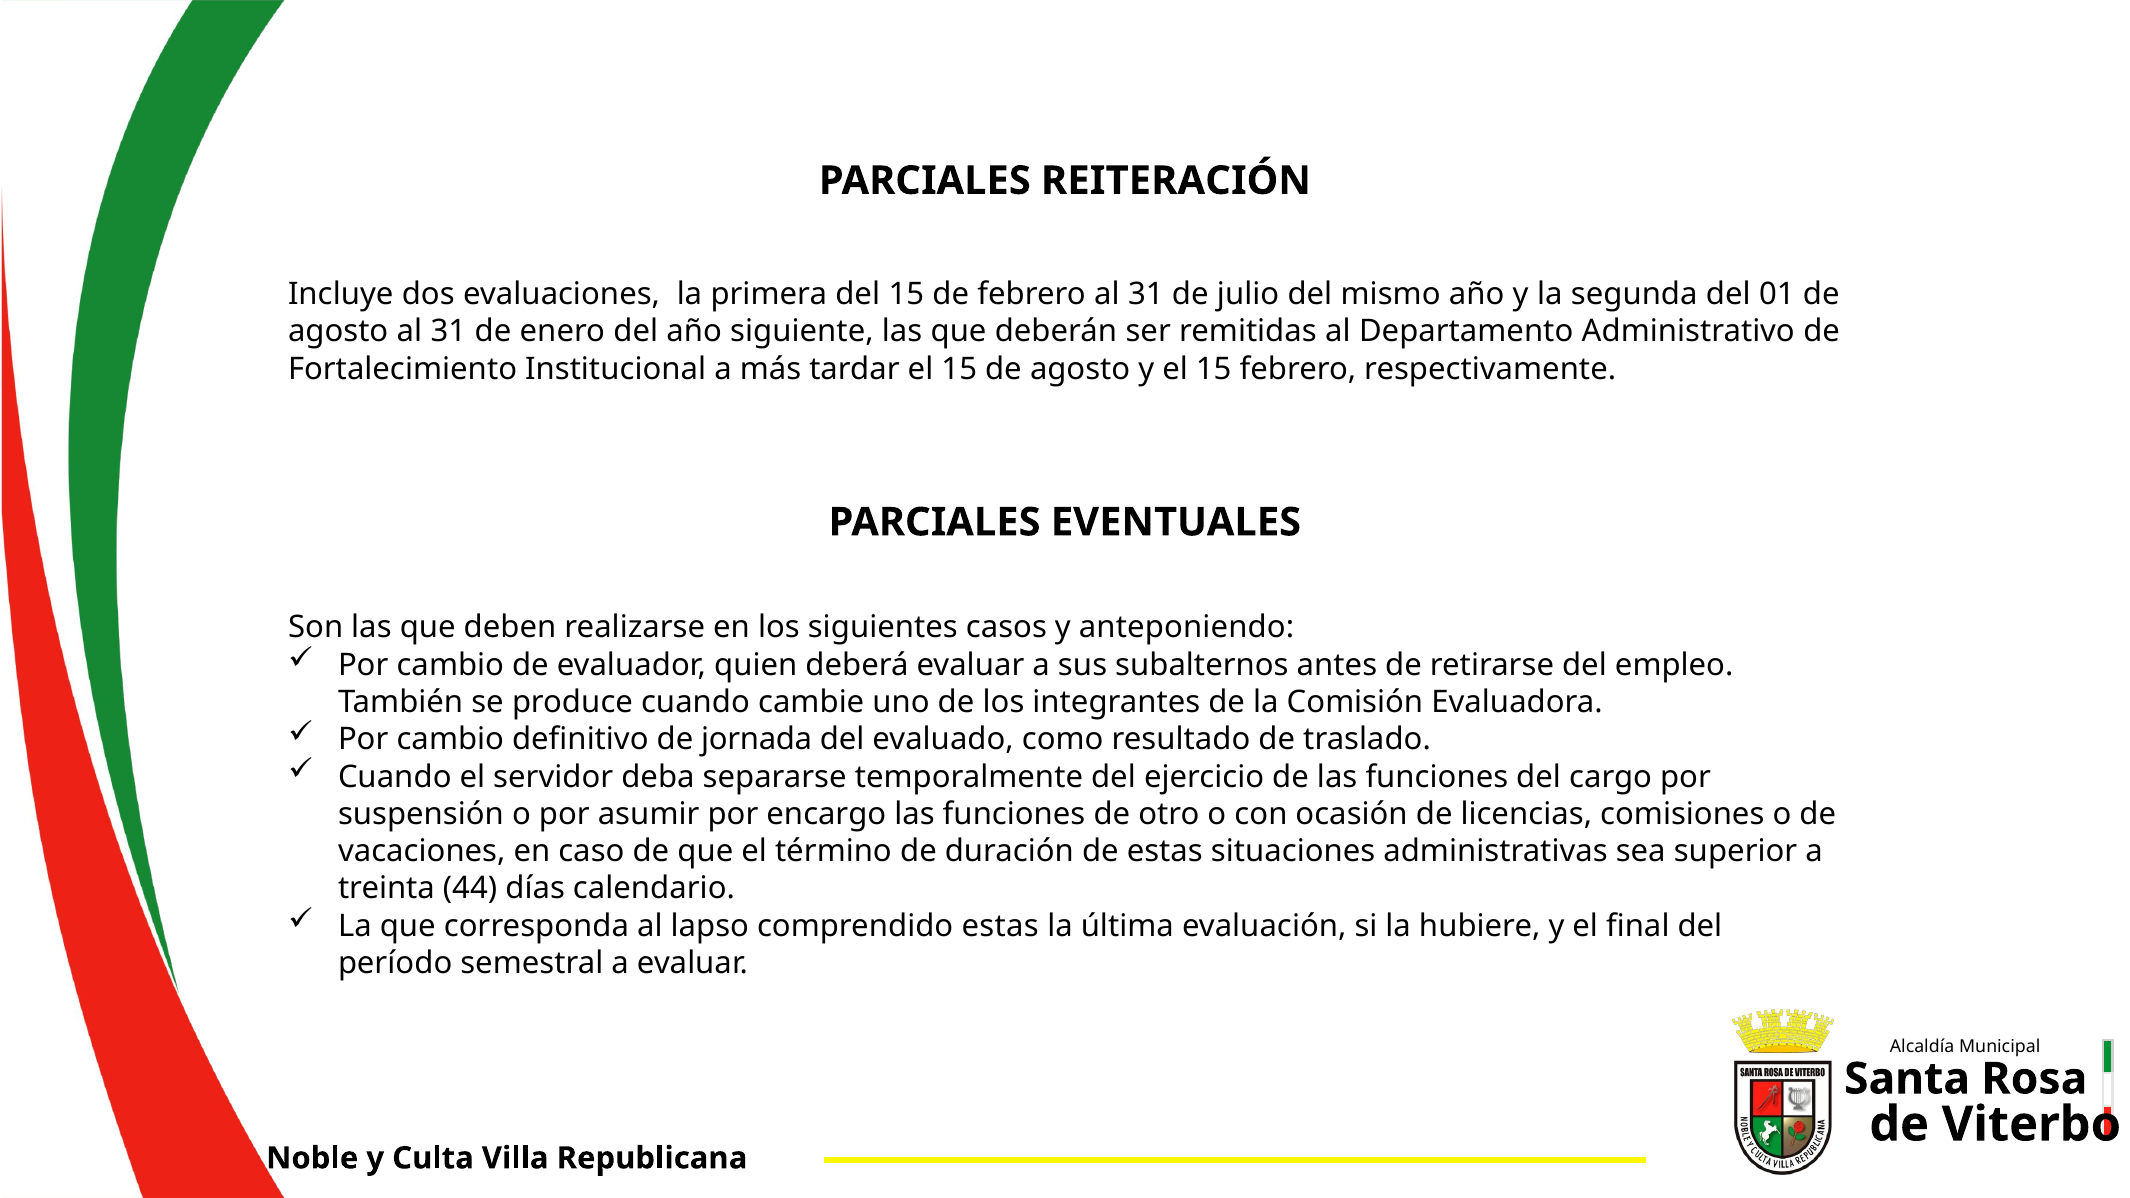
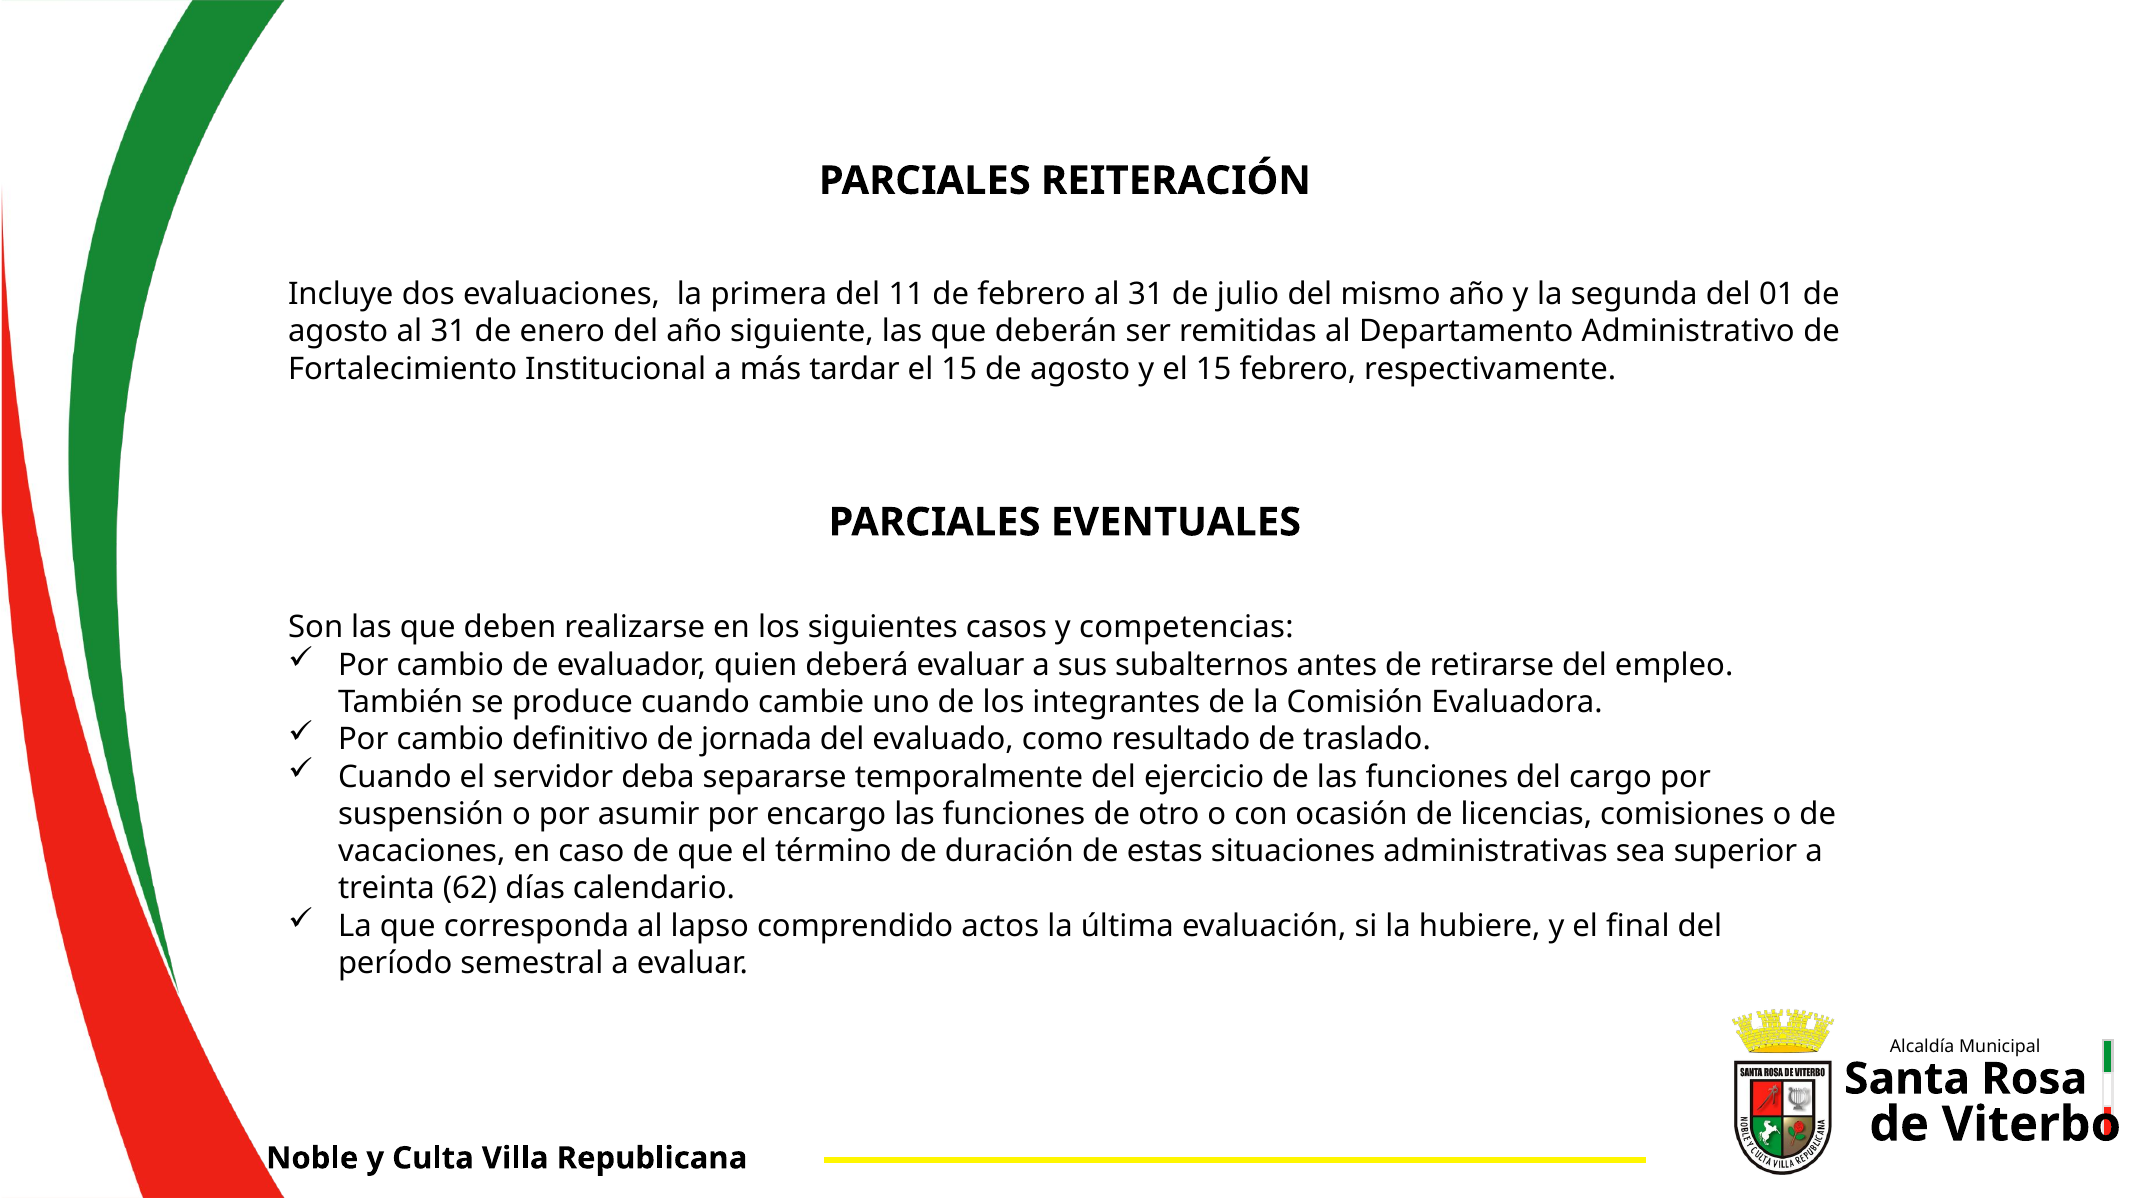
del 15: 15 -> 11 (906, 294)
anteponiendo: anteponiendo -> competencias (1186, 628)
44: 44 -> 62 (470, 889)
comprendido estas: estas -> actos (1000, 926)
